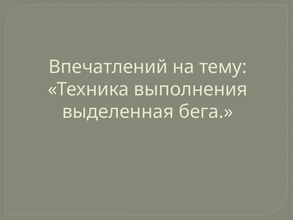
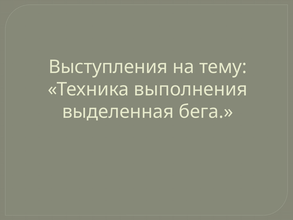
Впечатлений: Впечатлений -> Выступления (108, 67)
